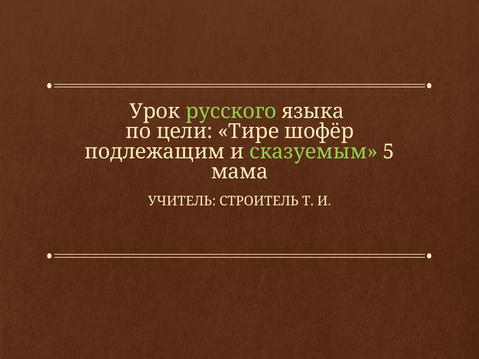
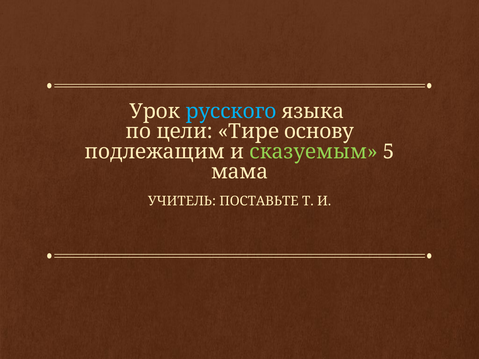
русского colour: light green -> light blue (231, 112)
шофёр: шофёр -> основу (319, 132)
СТРОИТЕЛЬ: СТРОИТЕЛЬ -> ПОСТАВЬТЕ (259, 201)
